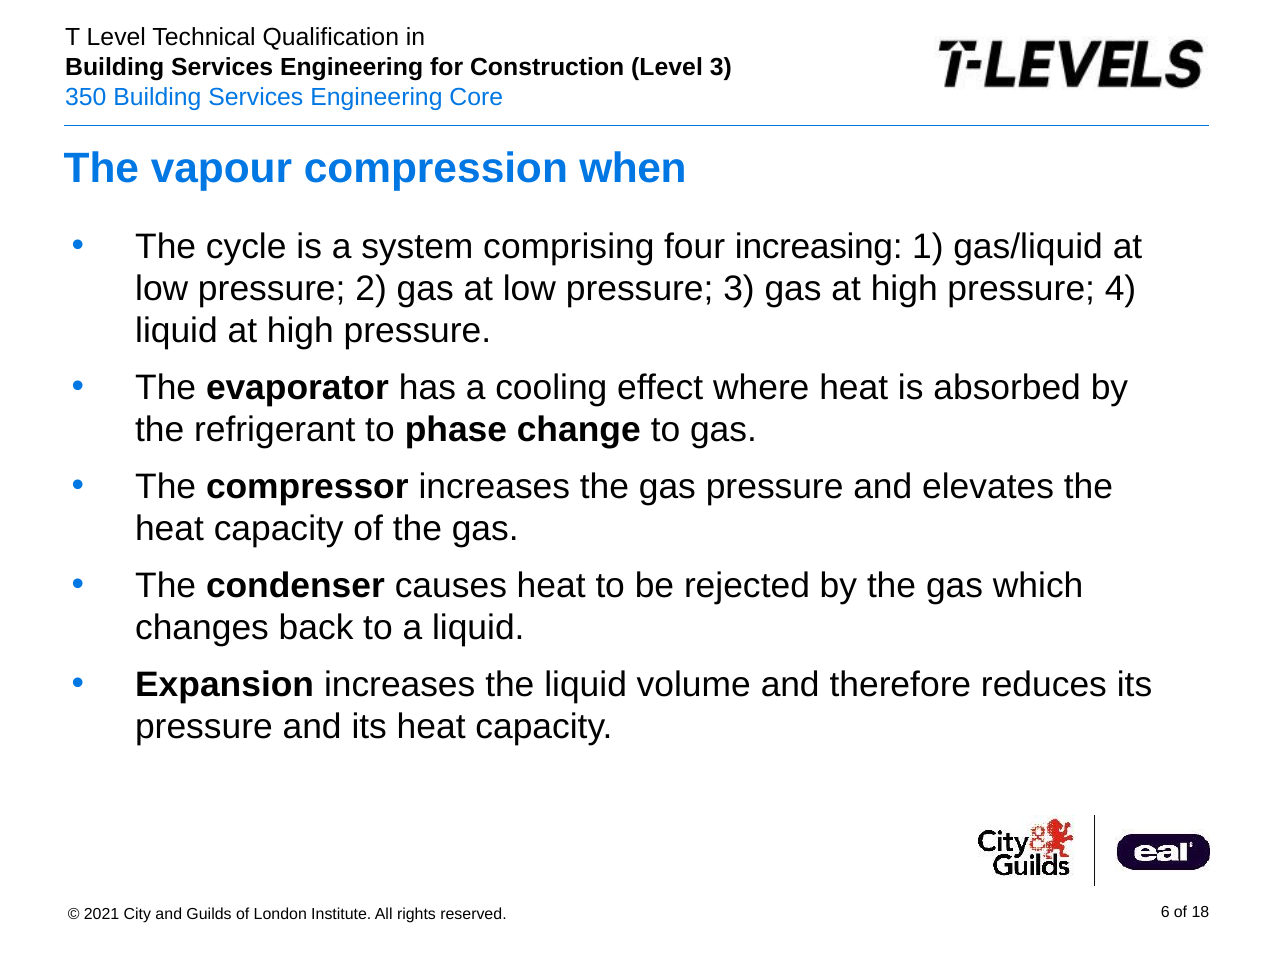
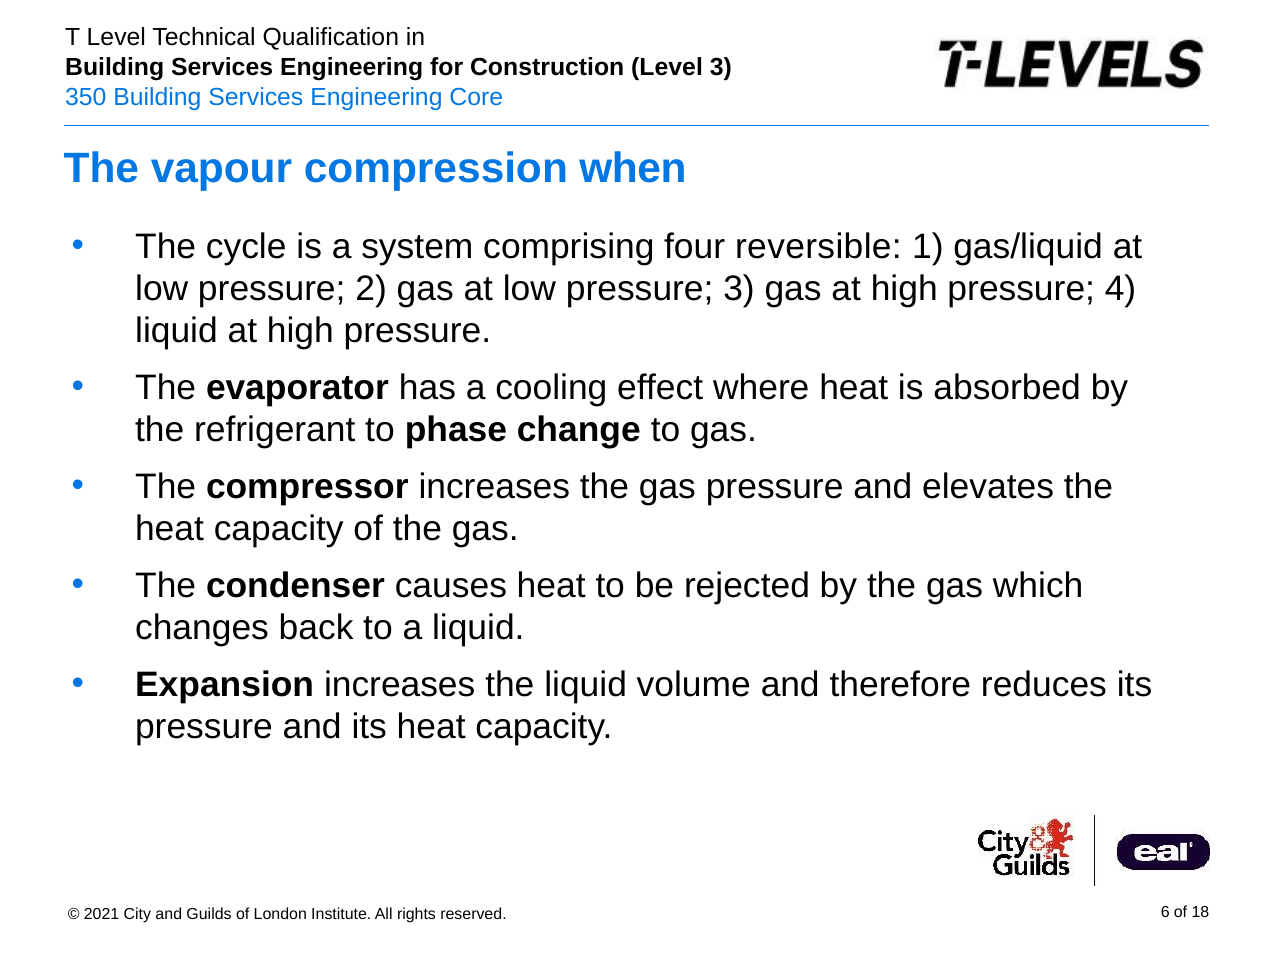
increasing: increasing -> reversible (818, 247)
